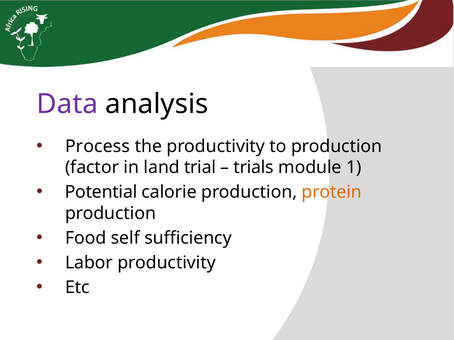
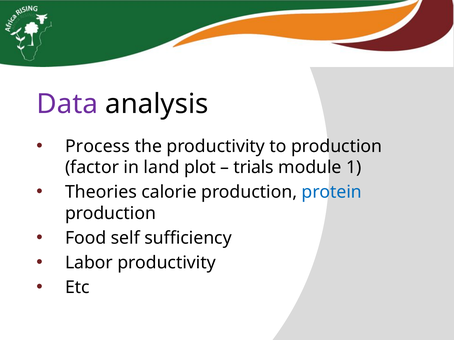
trial: trial -> plot (200, 168)
Potential: Potential -> Theories (101, 192)
protein colour: orange -> blue (332, 192)
